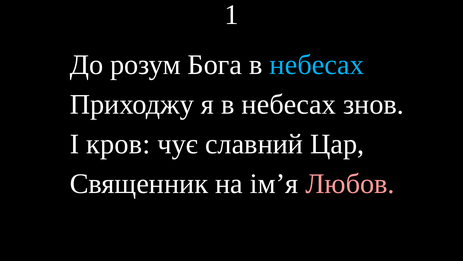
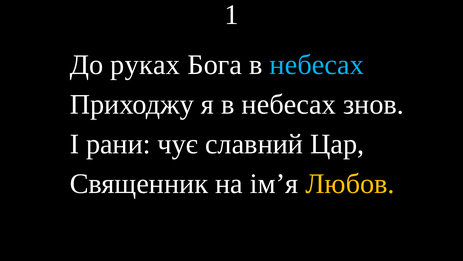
розум: розум -> руках (145, 65)
кров: кров -> рани (118, 144)
Любов colour: pink -> yellow (350, 183)
